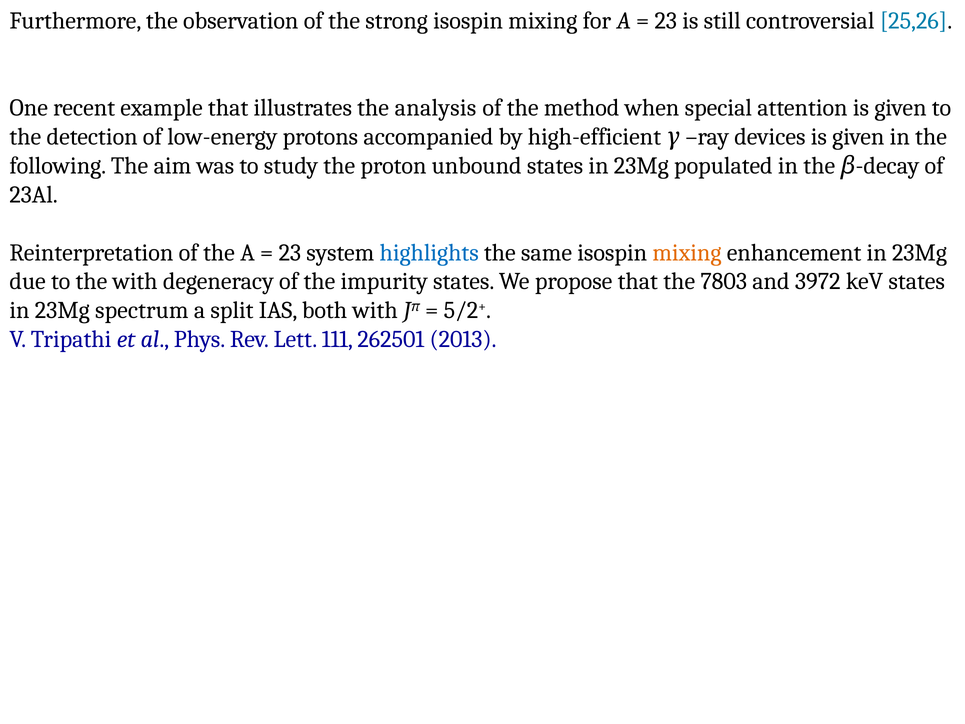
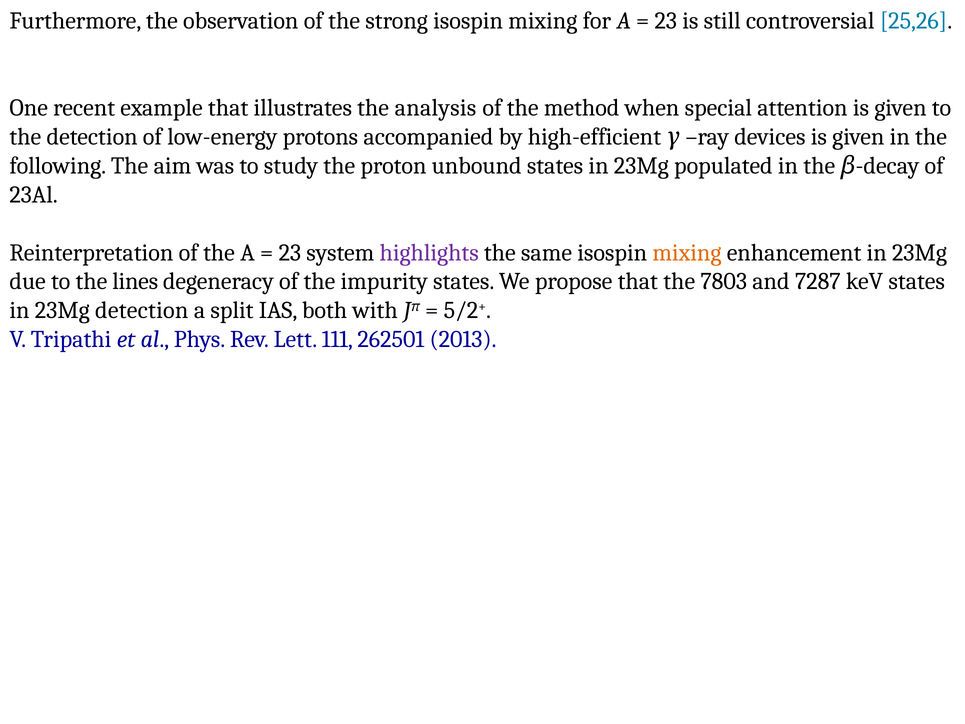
highlights colour: blue -> purple (429, 252)
the with: with -> lines (135, 281)
3972: 3972 -> 7287 (818, 281)
23Mg spectrum: spectrum -> detection (142, 310)
